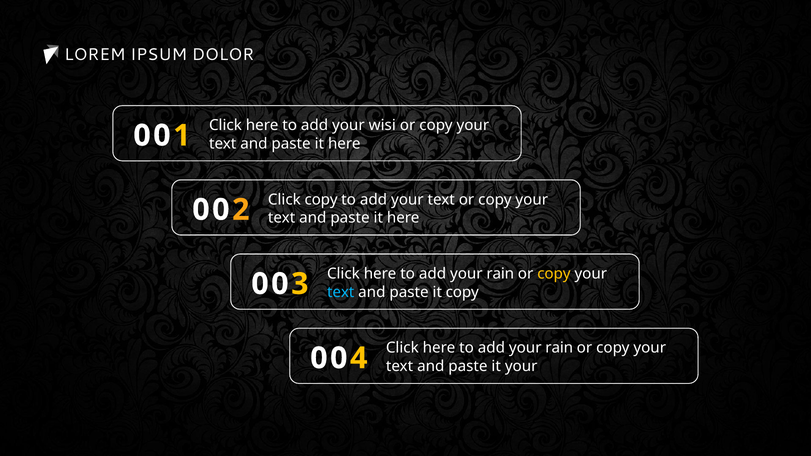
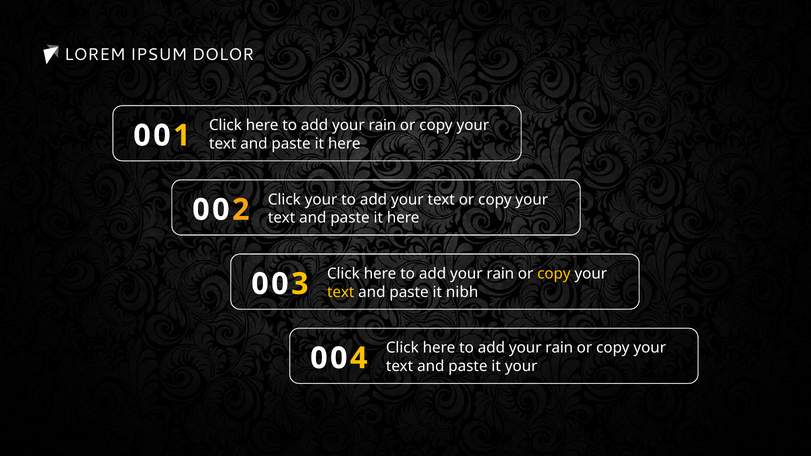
wisi: wisi -> rain (382, 125)
Click copy: copy -> your (321, 200)
text colour: light blue -> yellow (341, 292)
it copy: copy -> nibh (462, 292)
